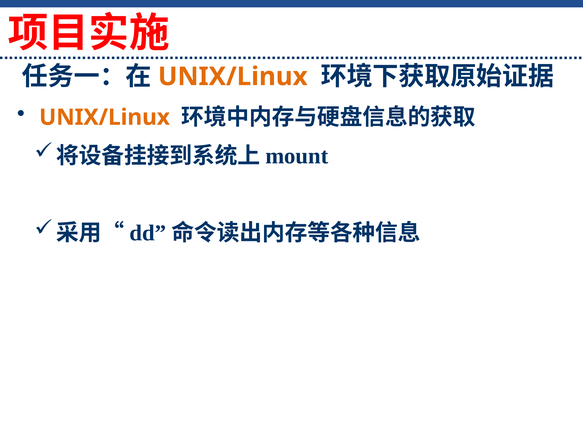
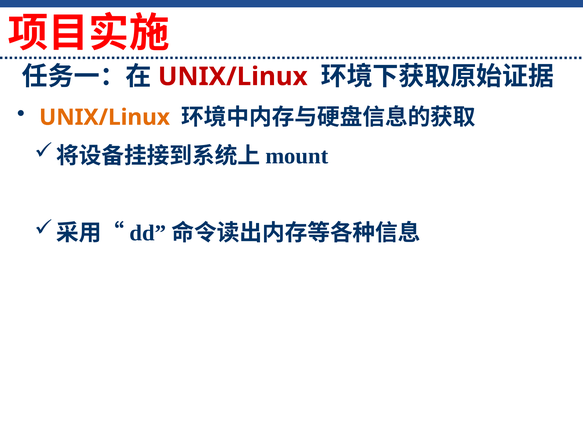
UNIX/Linux colour: orange -> red (233, 77)
